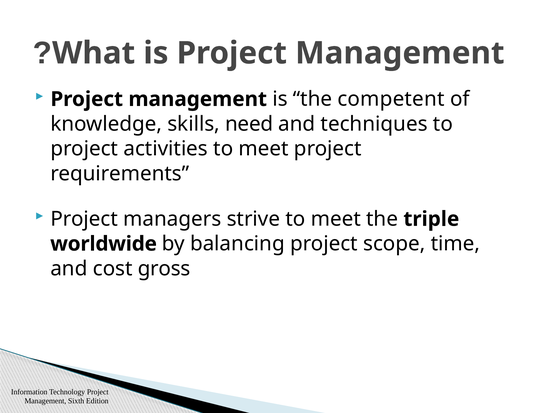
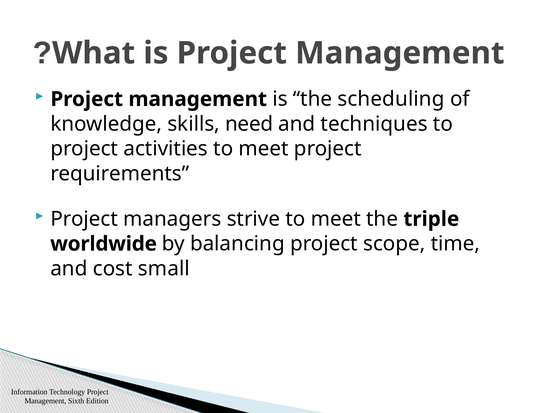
competent: competent -> scheduling (391, 99)
gross: gross -> small (164, 269)
